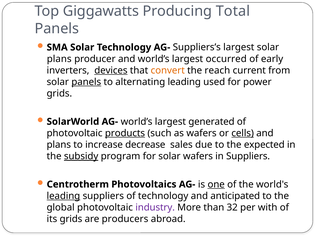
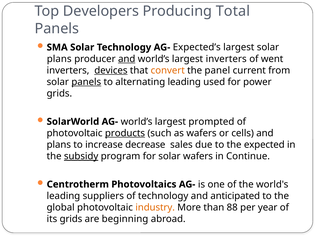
Giggawatts: Giggawatts -> Developers (101, 11)
Suppliers’s: Suppliers’s -> Expected’s (197, 47)
and underline: none -> present (127, 59)
largest occurred: occurred -> inverters (226, 59)
early: early -> went (272, 59)
reach: reach -> panel (217, 70)
generated: generated -> prompted (211, 122)
cells underline: present -> none (243, 133)
in Suppliers: Suppliers -> Continue (248, 156)
one underline: present -> none (216, 185)
leading underline: present -> none (63, 196)
industry colour: purple -> orange (155, 208)
32: 32 -> 88 (232, 208)
with: with -> year (268, 208)
producers: producers -> beginning (125, 219)
